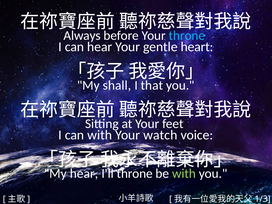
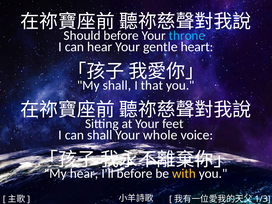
Always: Always -> Should (82, 36)
can with: with -> shall (100, 135)
watch: watch -> whole (160, 135)
I'll throne: throne -> before (135, 174)
with colour: light green -> yellow (184, 174)
